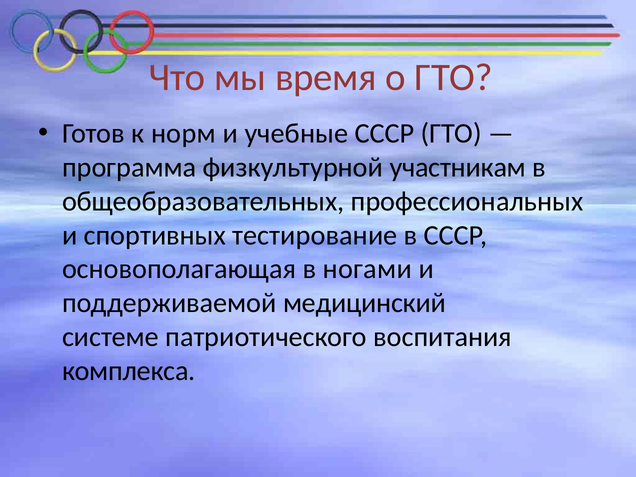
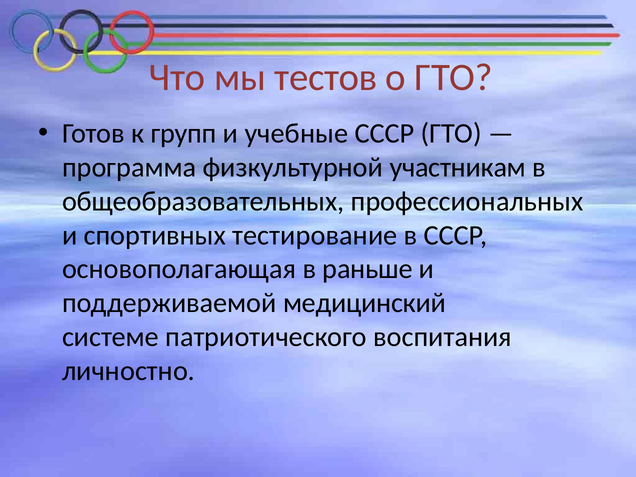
время: время -> тестов (326, 77)
норм: норм -> групп (184, 133)
ногами: ногами -> раньше (368, 269)
комплекса: комплекса -> личностно (129, 371)
